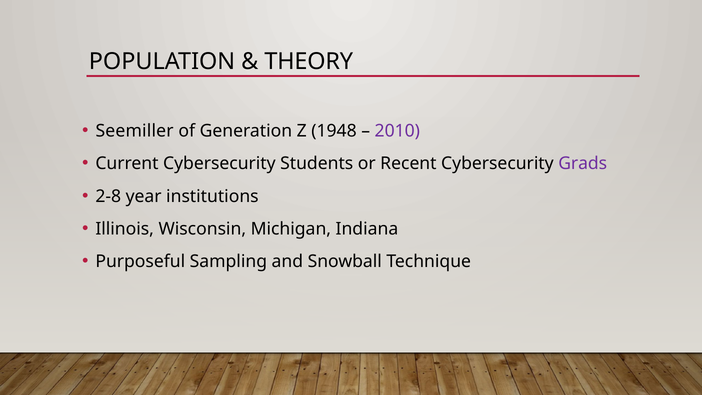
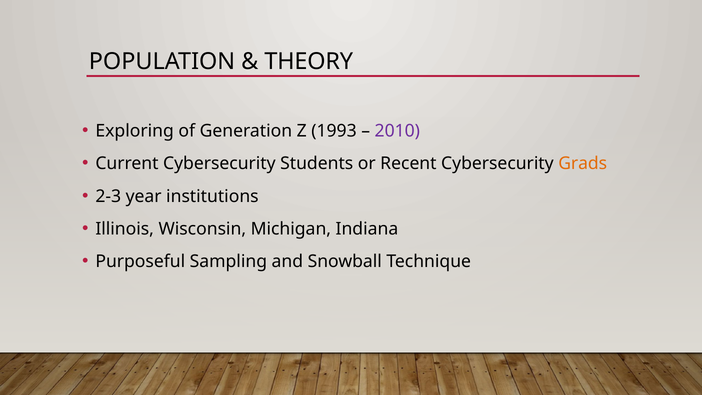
Seemiller: Seemiller -> Exploring (135, 131)
1948: 1948 -> 1993 (334, 131)
Grads colour: purple -> orange (583, 164)
2-8: 2-8 -> 2-3 (108, 196)
